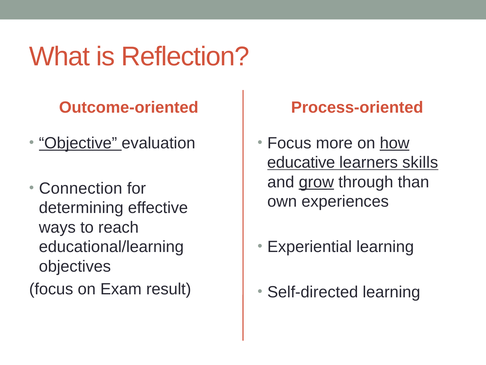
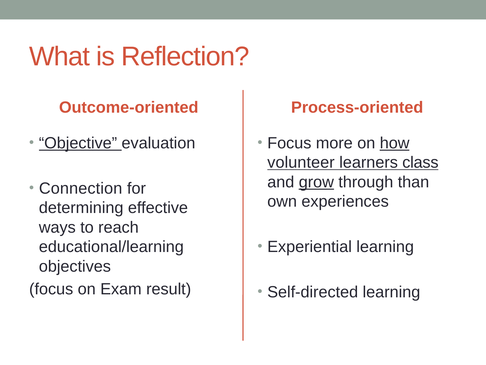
educative: educative -> volunteer (301, 162)
skills: skills -> class (420, 162)
